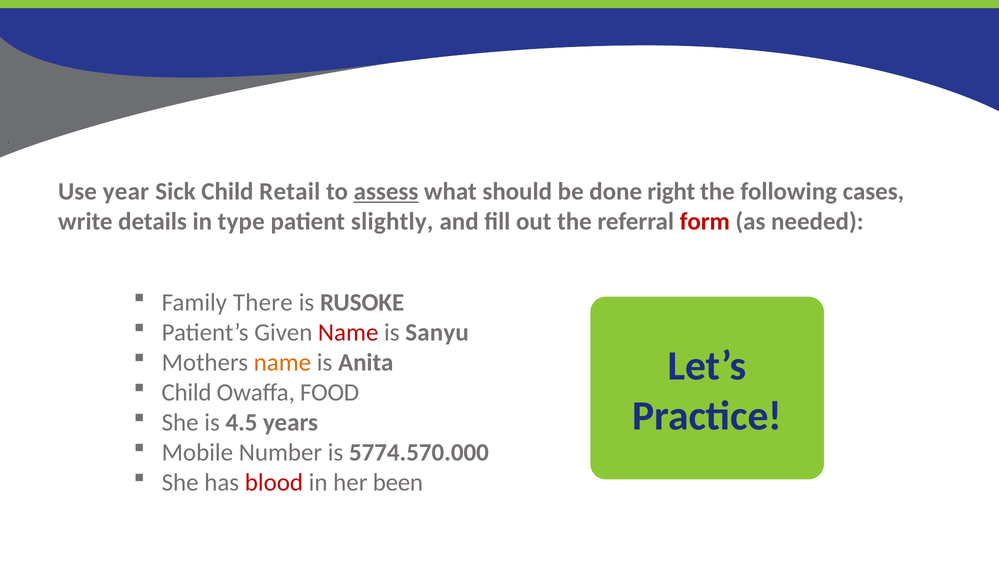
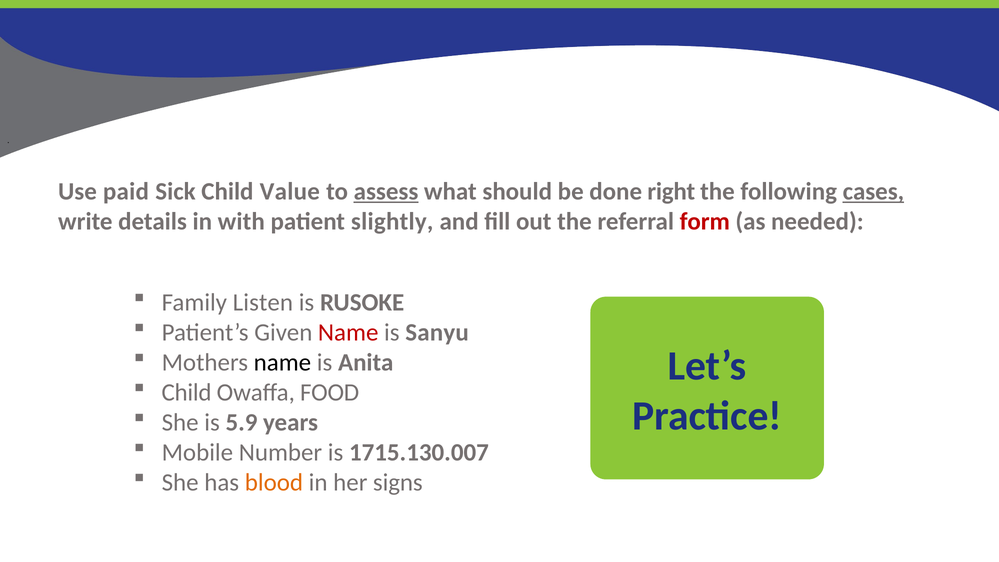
year: year -> paid (126, 191)
Retail: Retail -> Value (290, 191)
cases underline: none -> present (873, 191)
type: type -> with (241, 221)
There: There -> Listen (263, 303)
name colour: orange -> black (282, 363)
4.5: 4.5 -> 5.9 (241, 423)
5774.570.000: 5774.570.000 -> 1715.130.007 (419, 453)
blood colour: red -> orange (274, 482)
been: been -> signs (398, 482)
